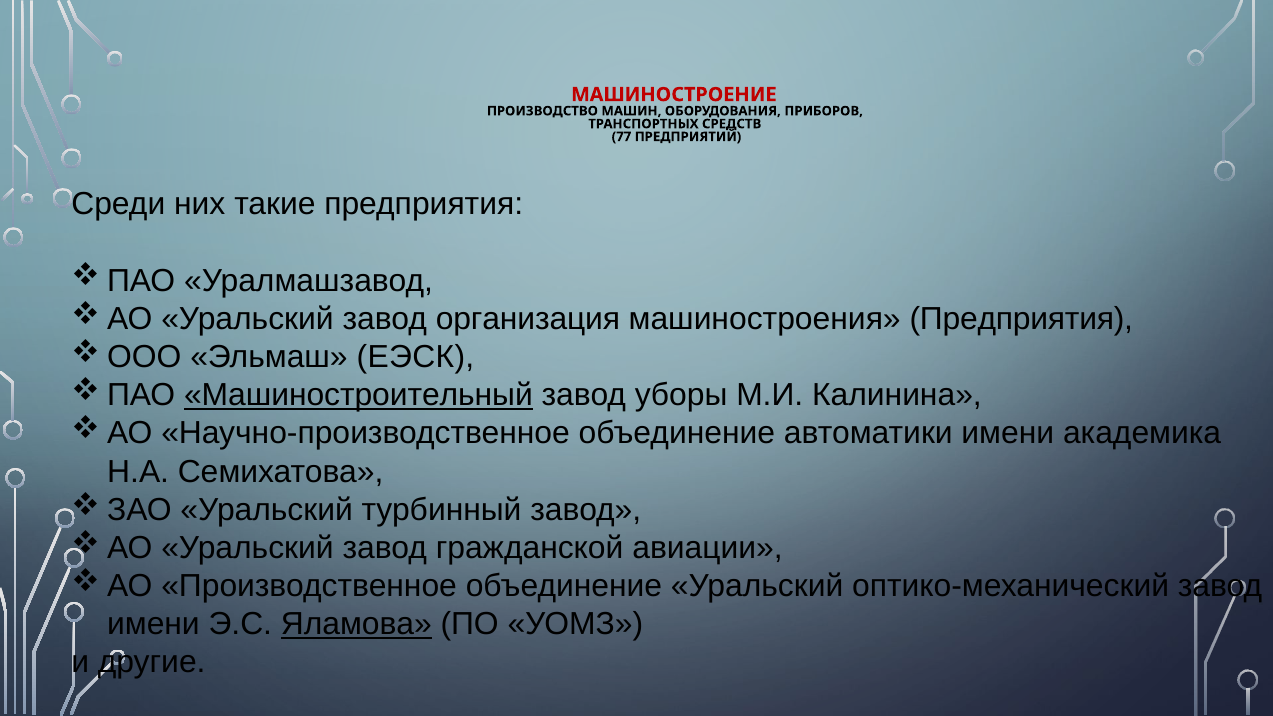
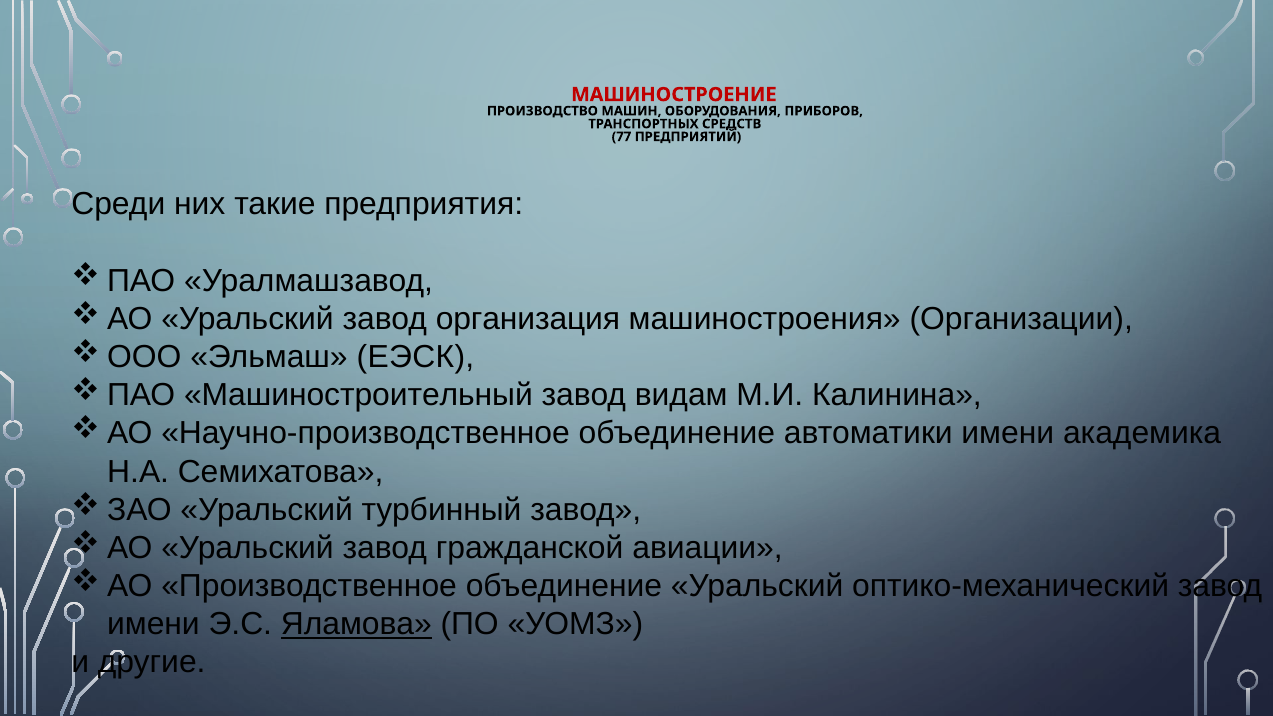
машиностроения Предприятия: Предприятия -> Организации (1021, 319)
Машиностроительный underline: present -> none (358, 395)
уборы: уборы -> видам (681, 395)
